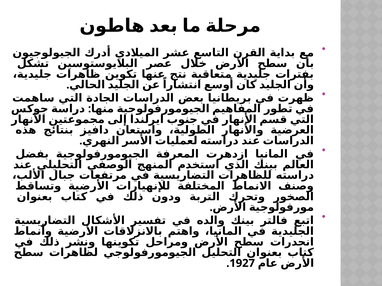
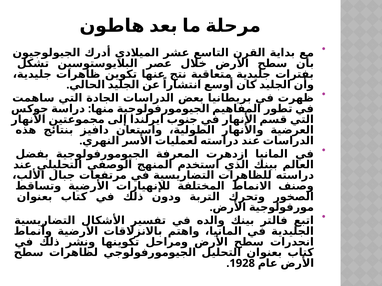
1927: 1927 -> 1928 (242, 264)
